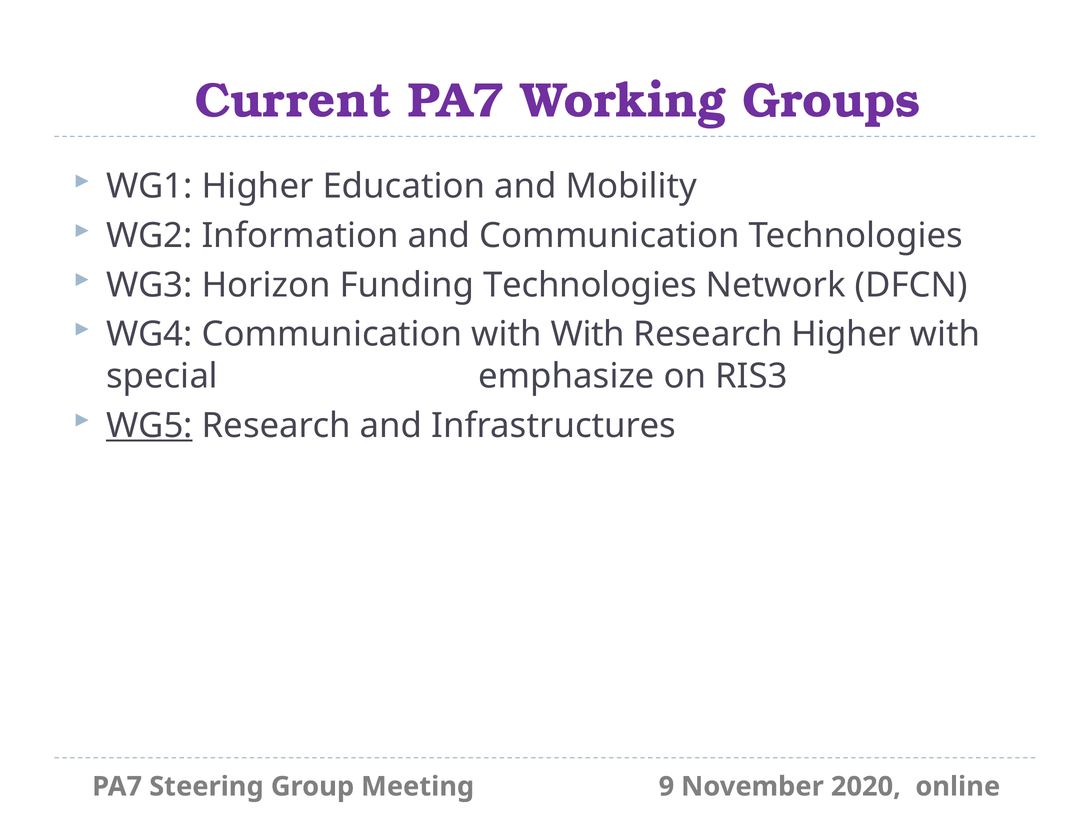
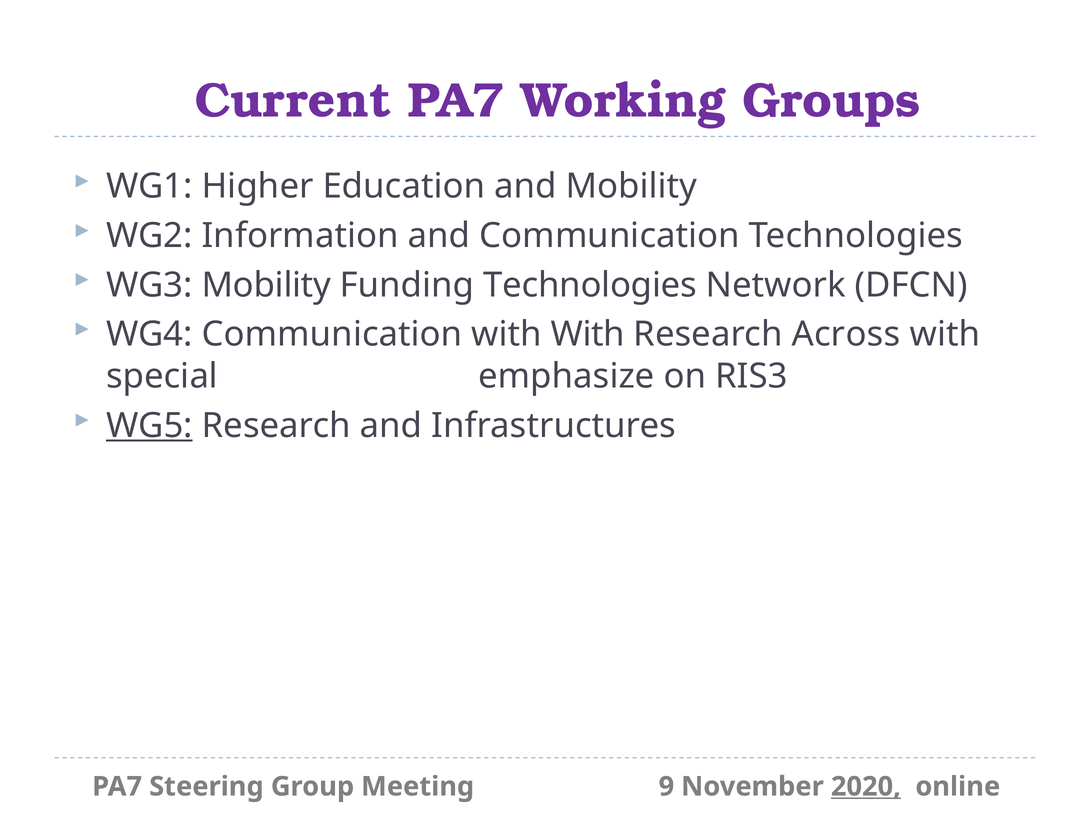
WG3 Horizon: Horizon -> Mobility (266, 285)
Research Higher: Higher -> Across (846, 334)
2020 underline: none -> present (866, 786)
